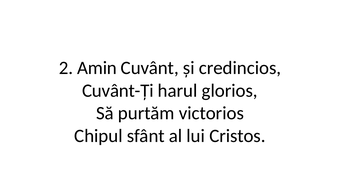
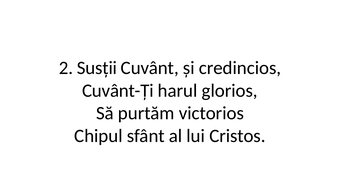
Amin: Amin -> Susții (97, 68)
